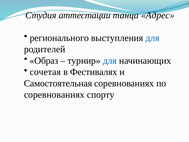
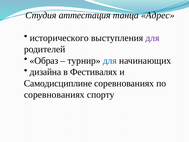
аттестации: аттестации -> аттестация (85, 15)
регионального: регионального -> исторического (59, 38)
для colour: blue -> purple (152, 38)
сочетая: сочетая -> дизайна (45, 72)
Самостоятельная: Самостоятельная -> Самодисциплине (58, 83)
